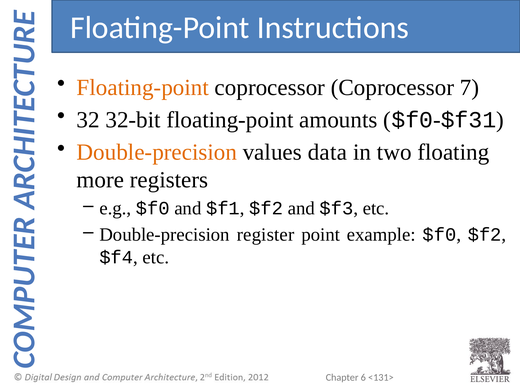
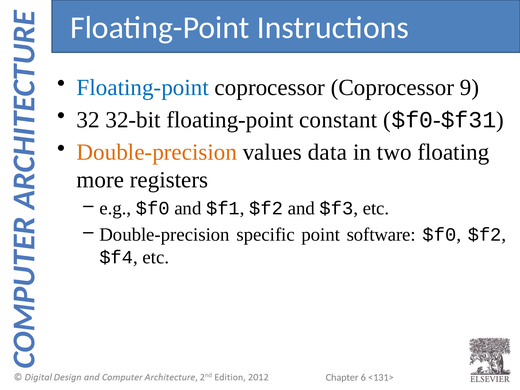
Floating-point colour: orange -> blue (143, 87)
7: 7 -> 9 (469, 87)
amounts: amounts -> constant (338, 120)
register: register -> specific (266, 235)
example: example -> software (381, 235)
